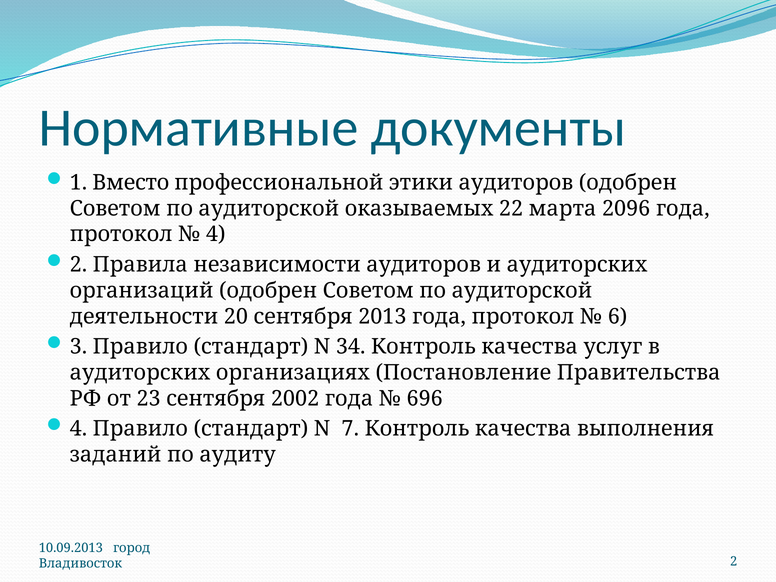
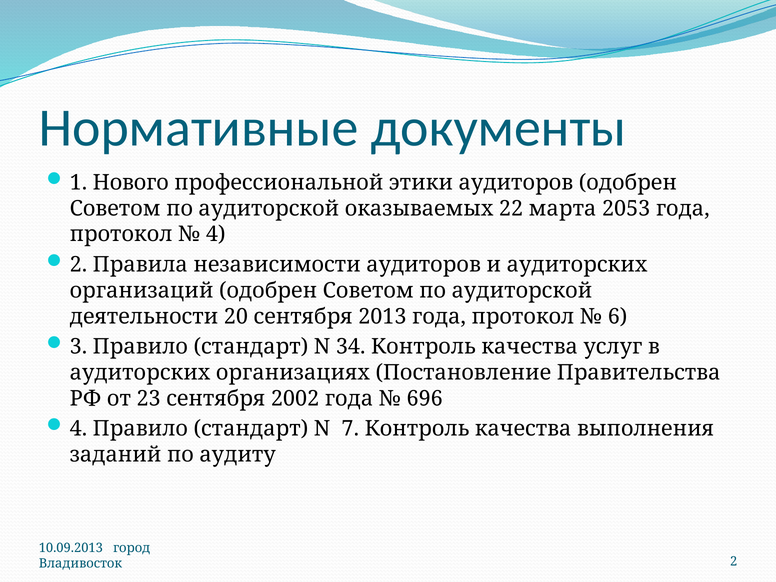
Вместо: Вместо -> Нового (131, 183)
2096: 2096 -> 2053 (626, 208)
